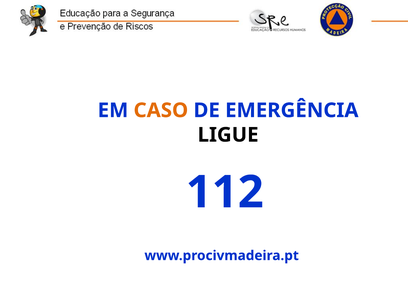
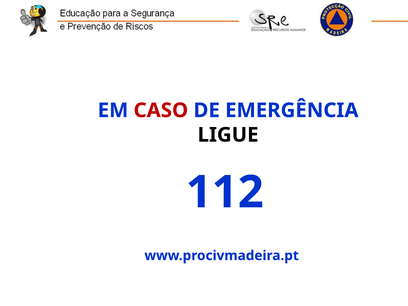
CASO colour: orange -> red (161, 110)
